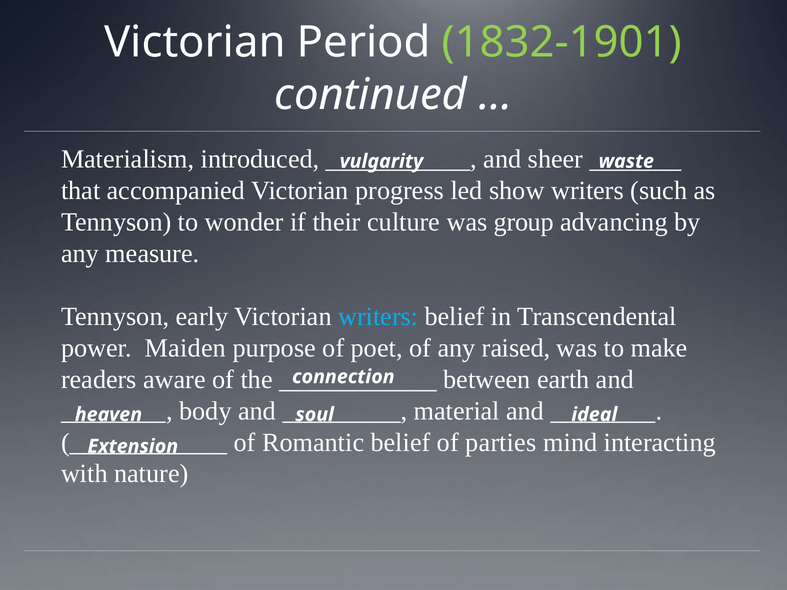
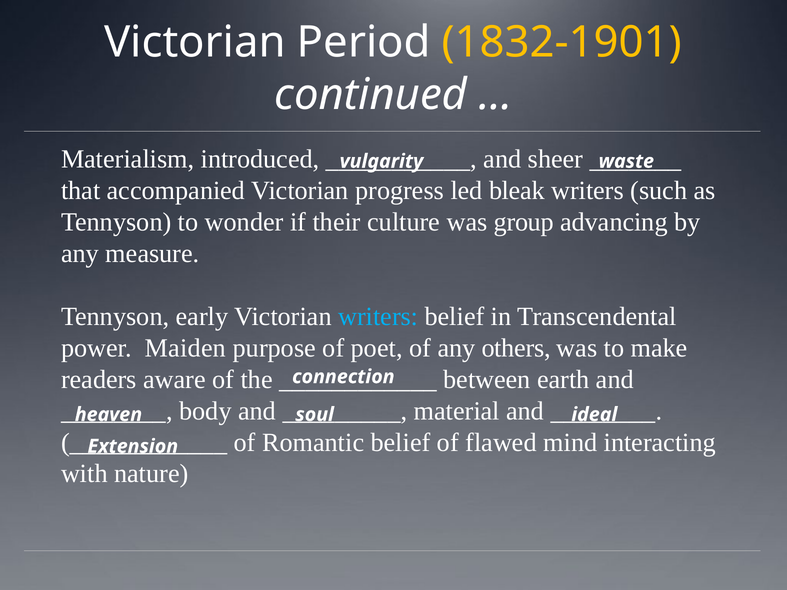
1832-1901 colour: light green -> yellow (562, 42)
show: show -> bleak (517, 191)
raised: raised -> others (516, 348)
parties: parties -> flawed (501, 443)
